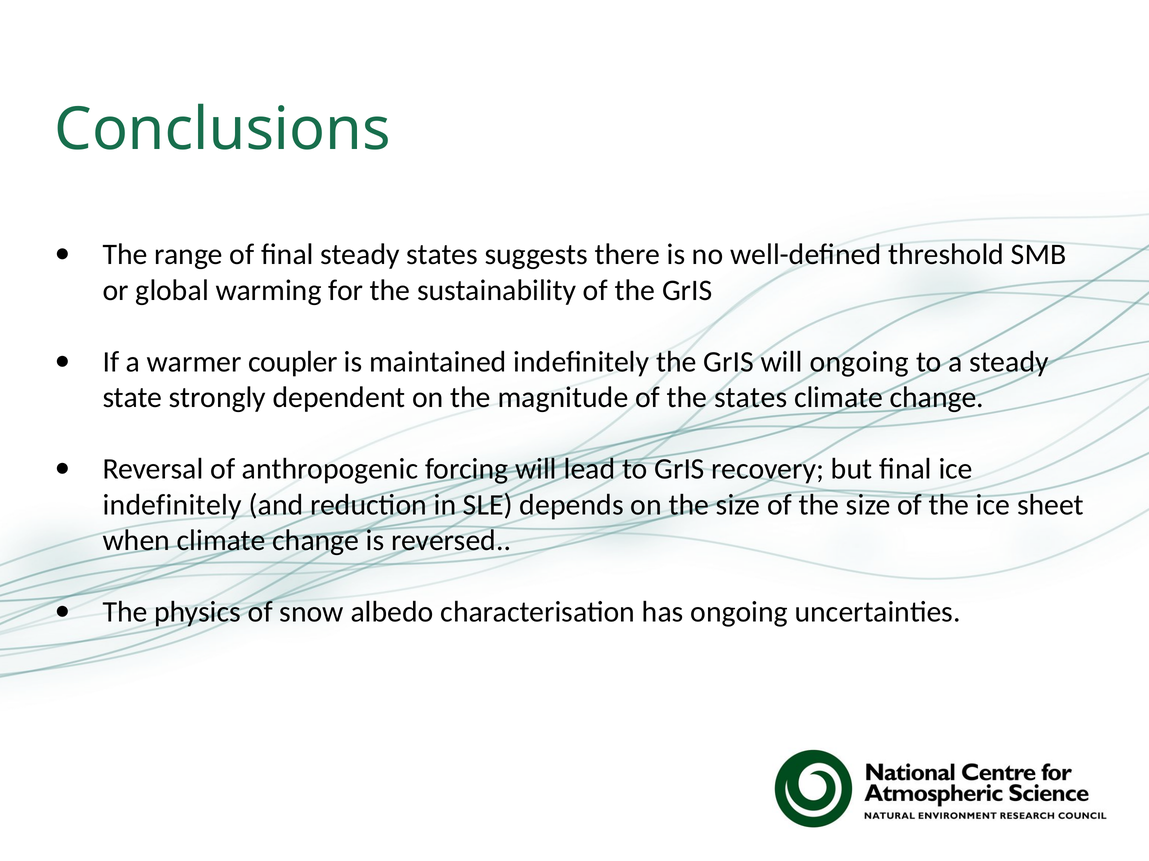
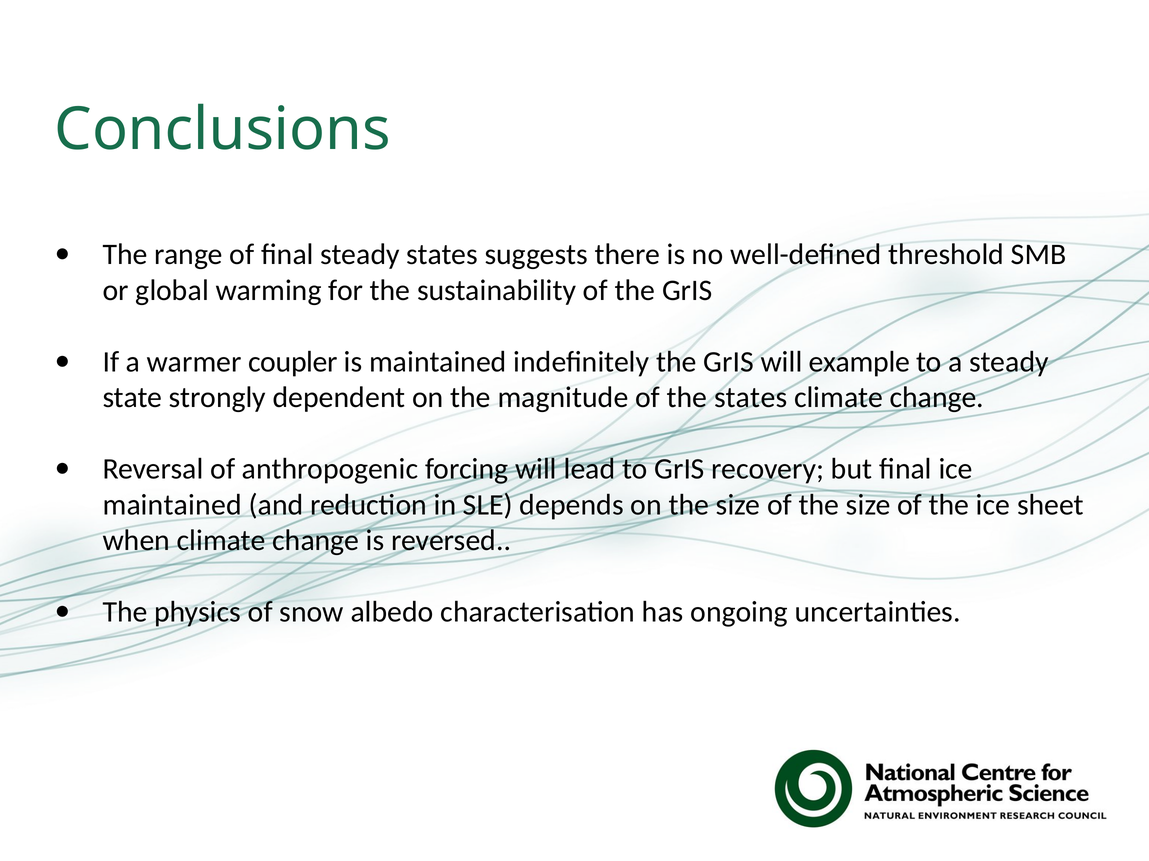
will ongoing: ongoing -> example (859, 362)
indefinitely: indefinitely -> maintained (172, 505)
